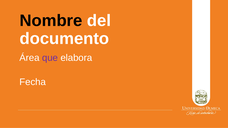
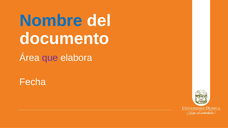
Nombre colour: black -> blue (51, 21)
